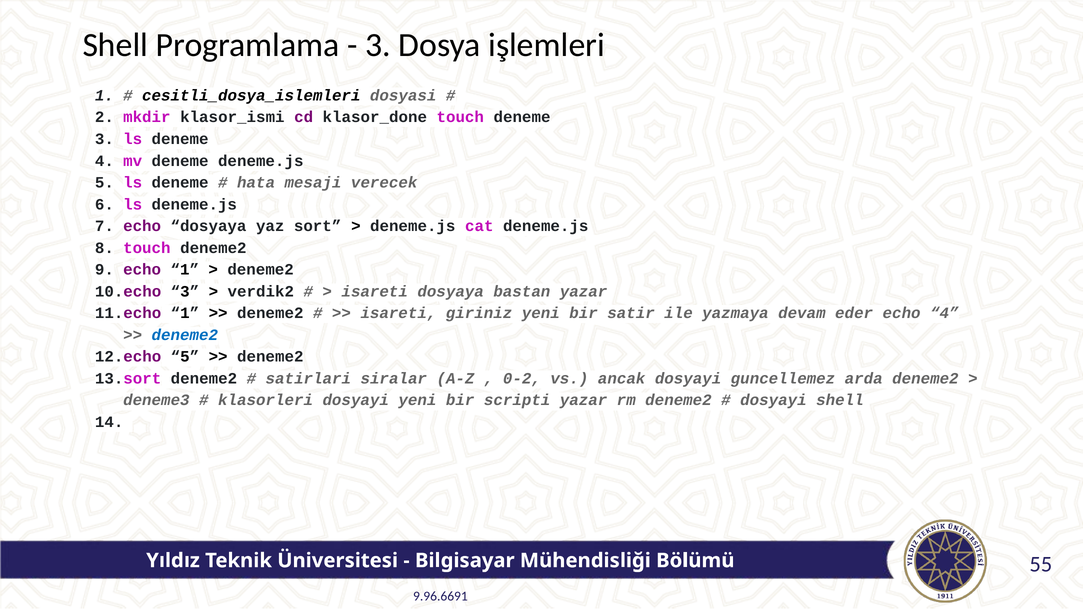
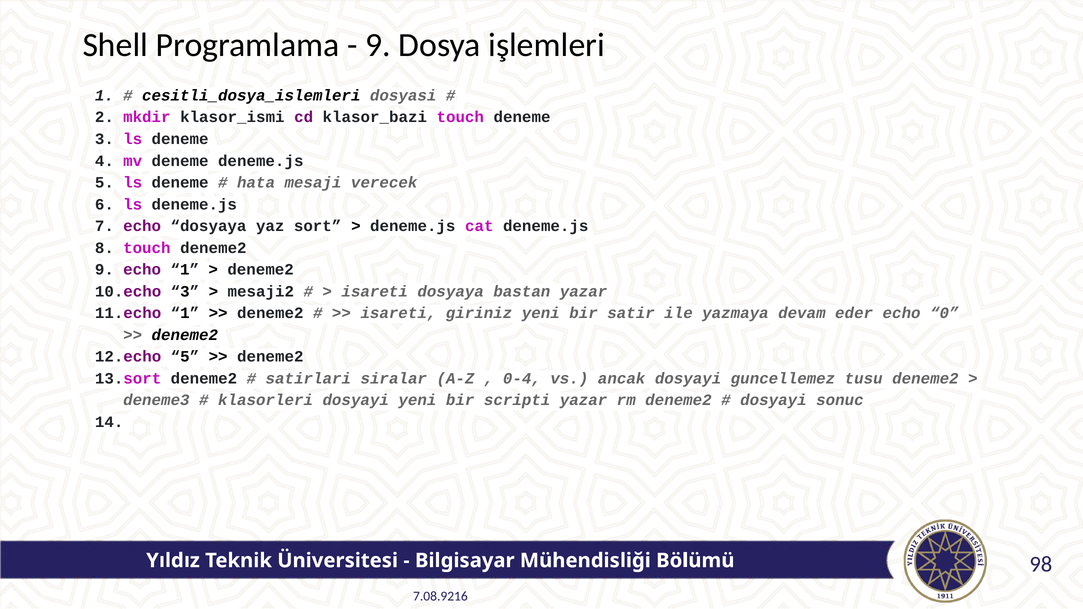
3: 3 -> 9 (378, 45)
klasor_done: klasor_done -> klasor_bazi (375, 117)
verdik2: verdik2 -> mesaji2 (261, 292)
echo 4: 4 -> 0 (944, 313)
deneme2 colour: blue -> black (185, 335)
0-2: 0-2 -> 0-4 (522, 379)
arda: arda -> tusu (864, 379)
dosyayi shell: shell -> sonuc (840, 400)
55: 55 -> 98 (1041, 565)
9.96.6691: 9.96.6691 -> 7.08.9216 (440, 597)
